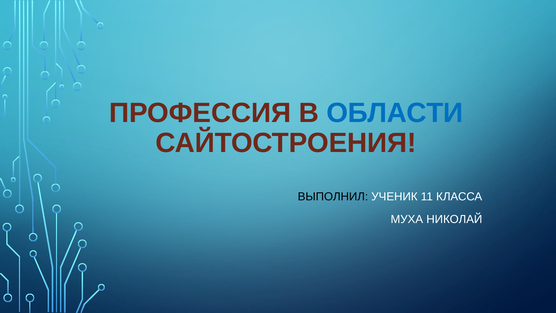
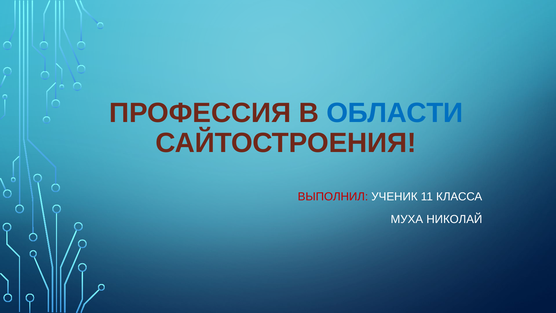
ВЫПОЛНИЛ colour: black -> red (333, 197)
